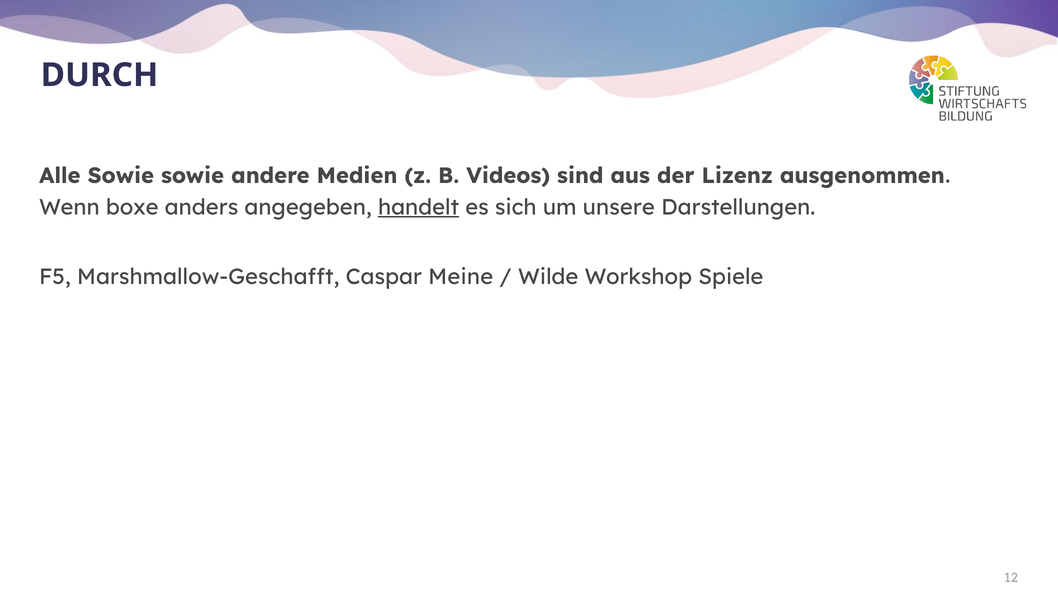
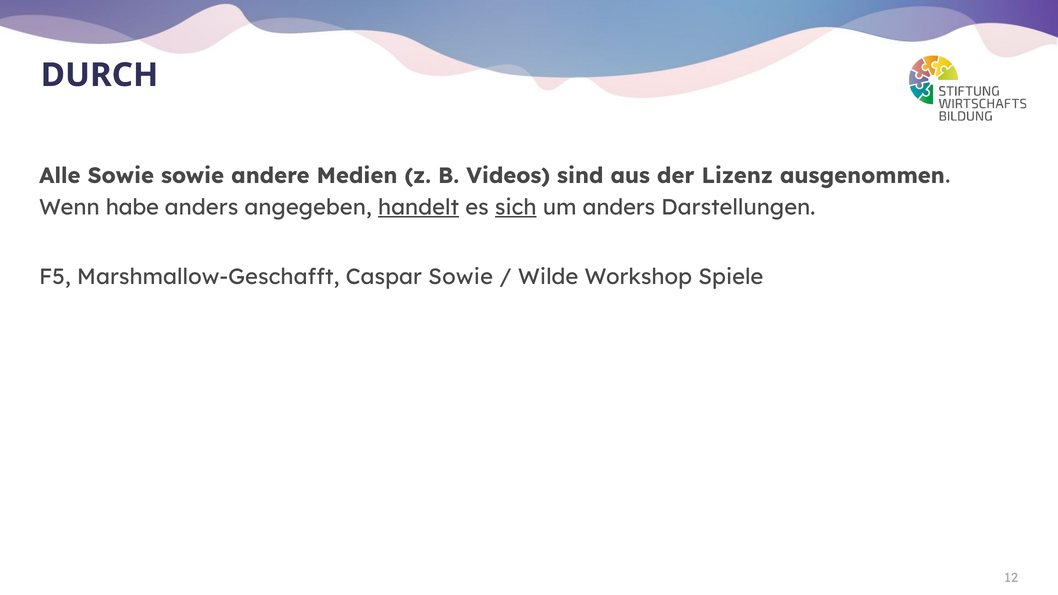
boxe: boxe -> habe (132, 207)
sich underline: none -> present (516, 207)
um unsere: unsere -> anders (619, 207)
Caspar Meine: Meine -> Sowie (461, 277)
